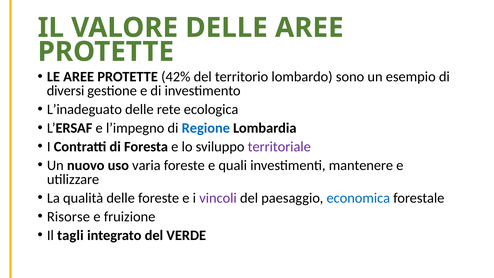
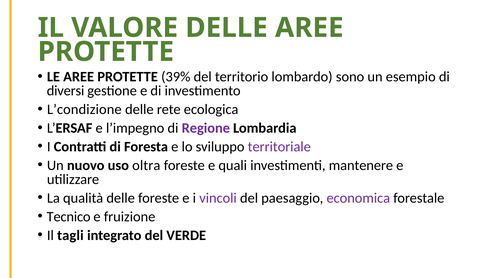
42%: 42% -> 39% (176, 77)
L’inadeguato: L’inadeguato -> L’condizione (84, 109)
Regione colour: blue -> purple (206, 128)
varia: varia -> oltra (146, 165)
economica colour: blue -> purple (358, 198)
Risorse: Risorse -> Tecnico (69, 217)
